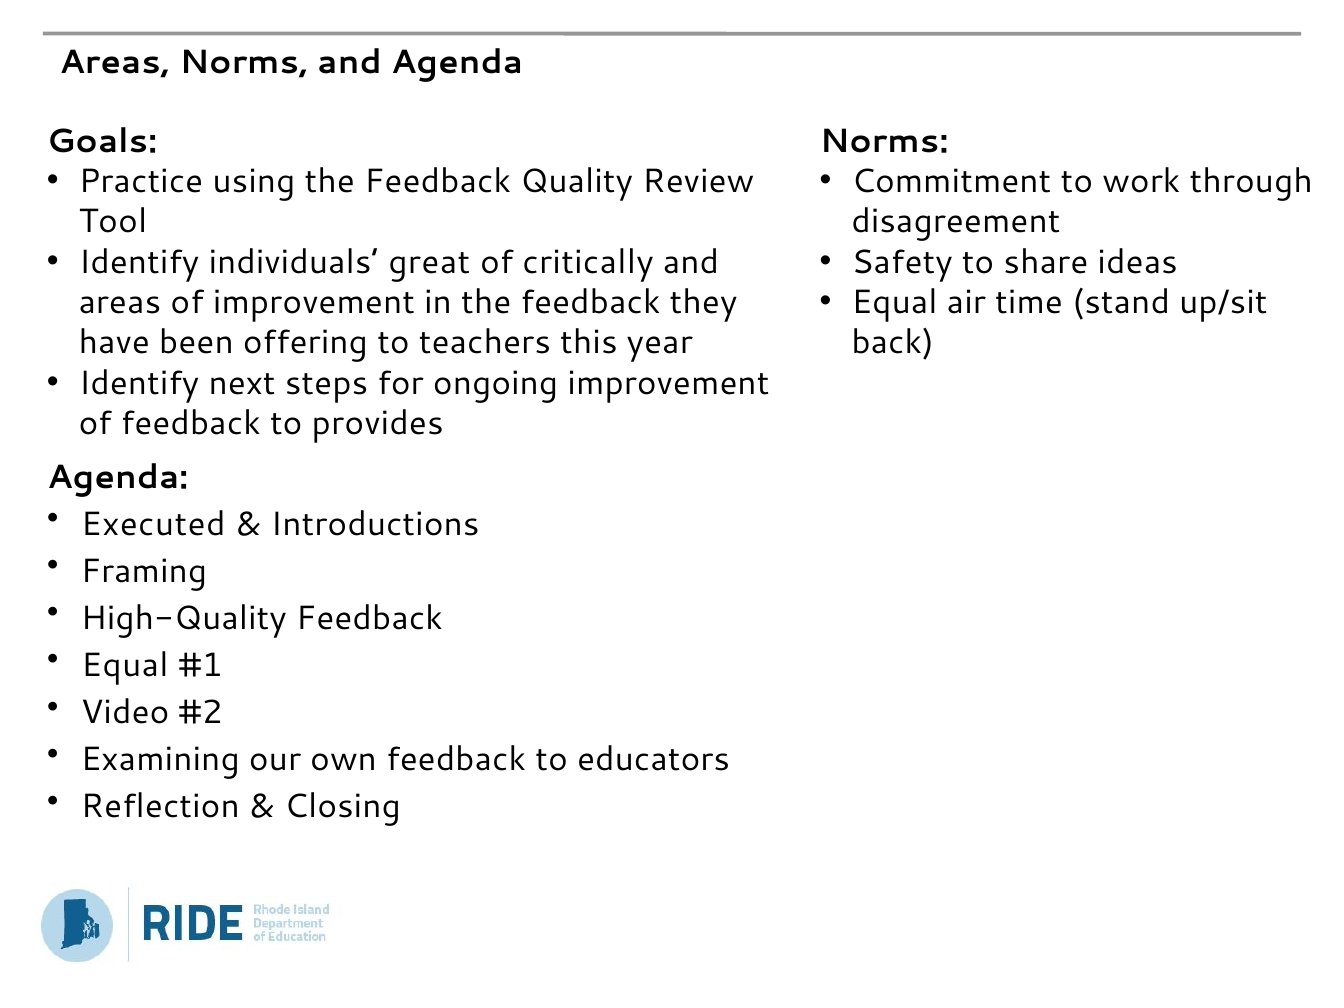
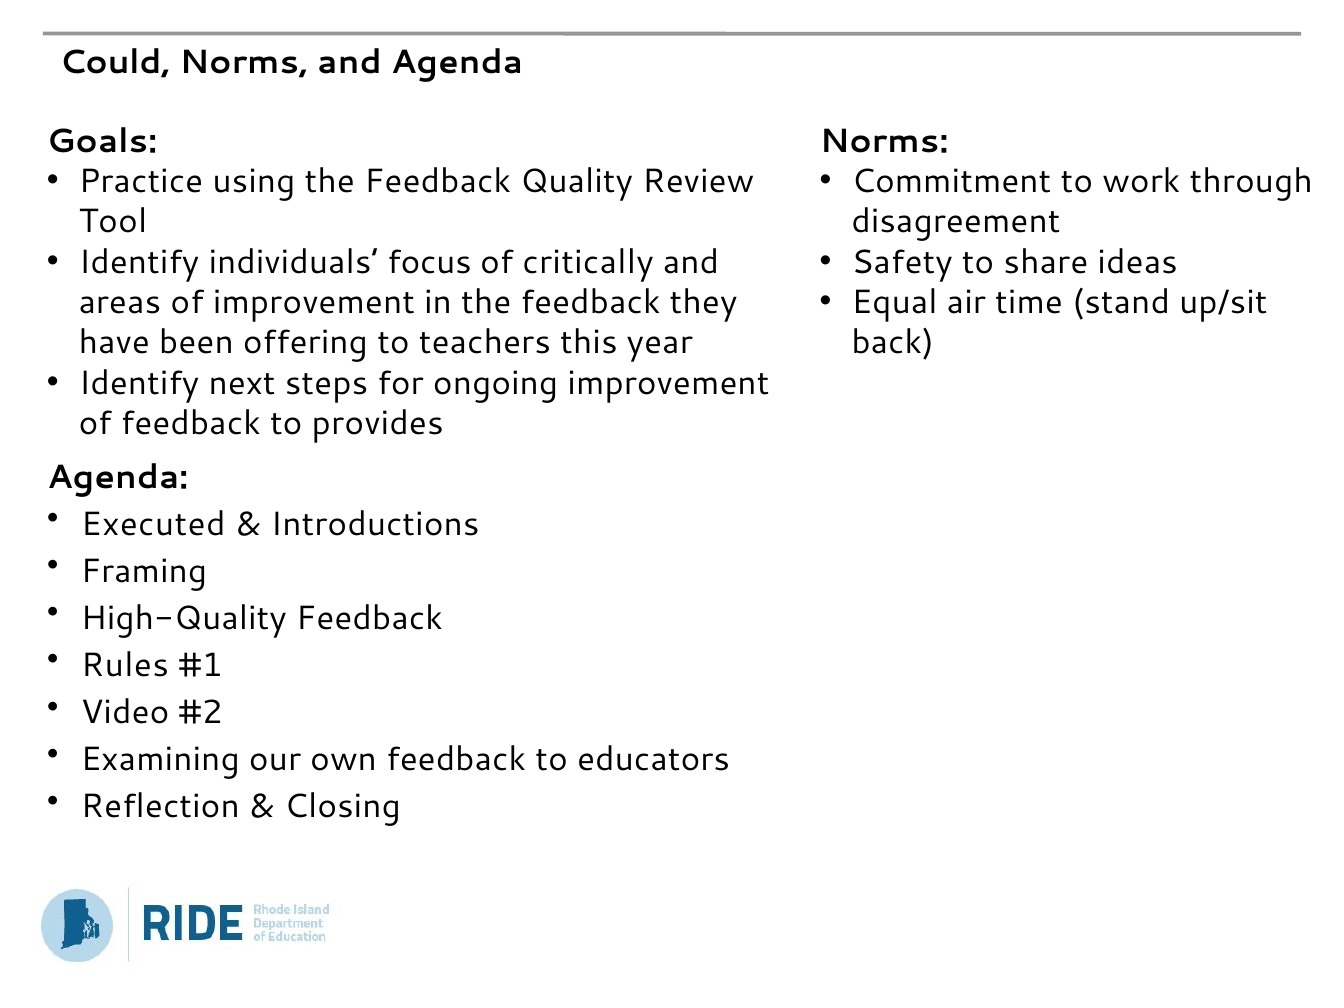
Areas: Areas -> Could (115, 63)
great: great -> focus (430, 262)
Equal: Equal -> Rules (125, 665)
